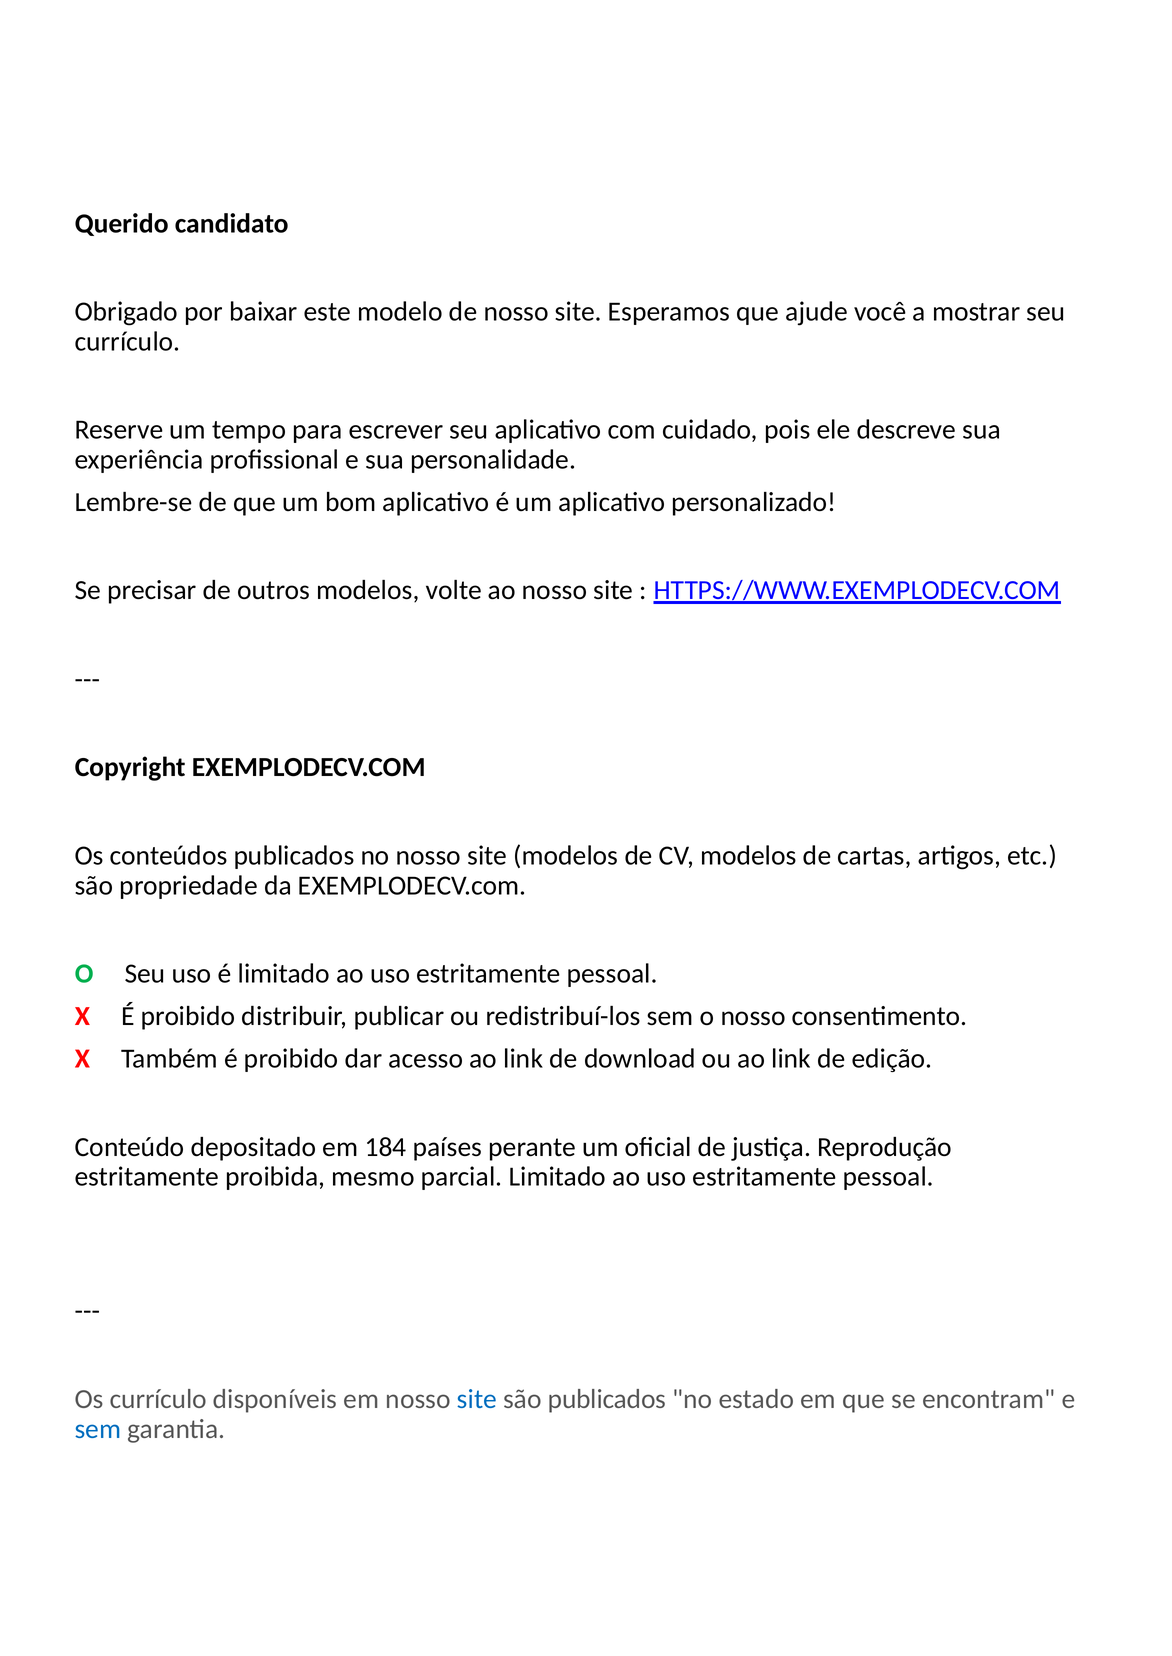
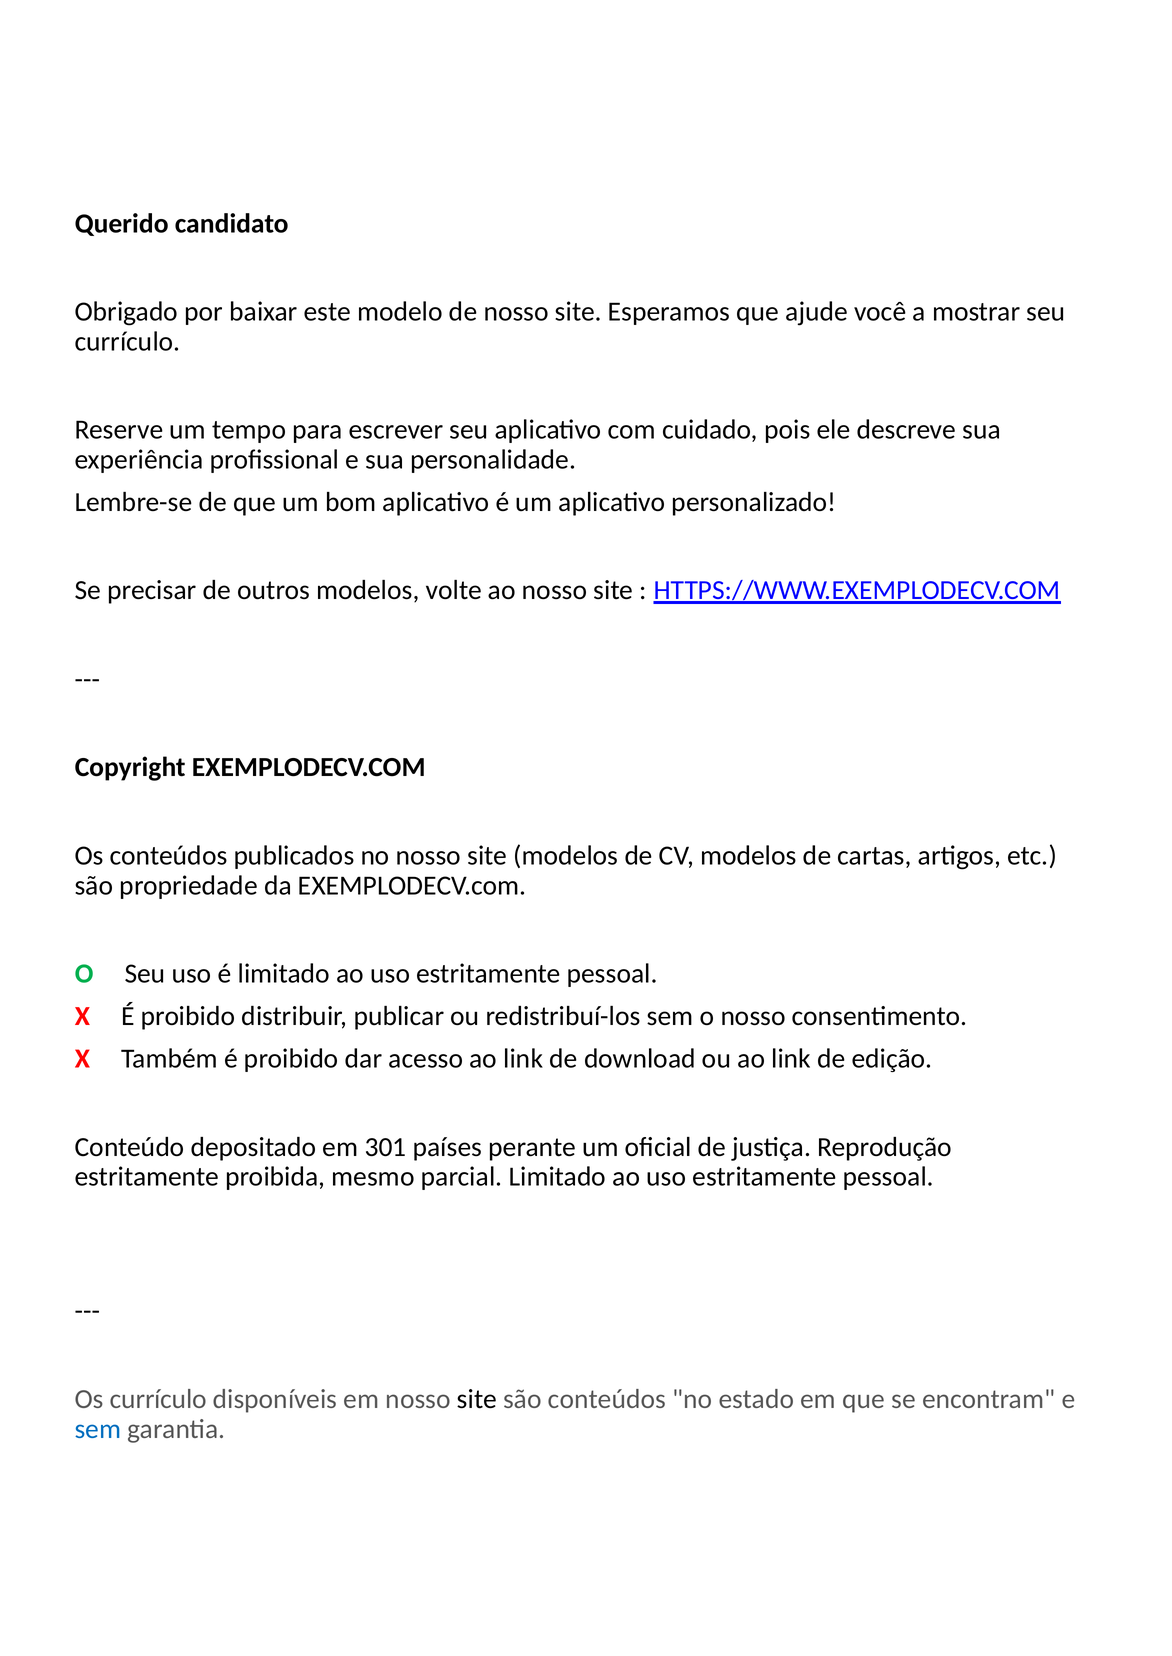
184: 184 -> 301 (385, 1147)
site colour: blue -> black (477, 1400)
são publicados: publicados -> conteúdos (607, 1400)
